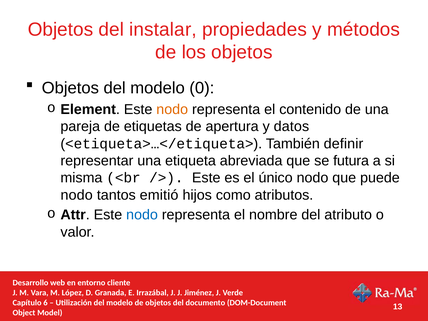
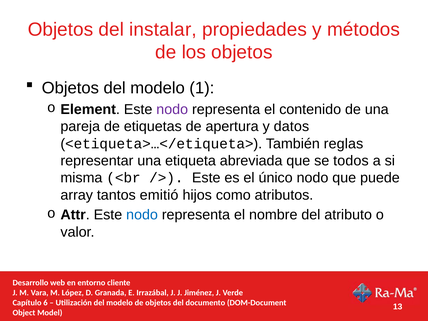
0: 0 -> 1 (202, 88)
nodo colour: orange -> purple (172, 109)
definir: definir -> reglas (344, 144)
futura: futura -> todos (351, 161)
nodo: nodo -> array (77, 195)
